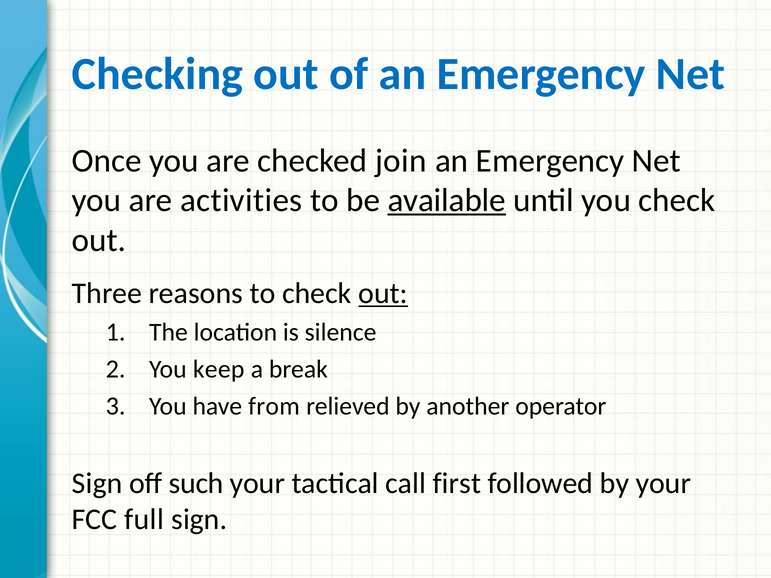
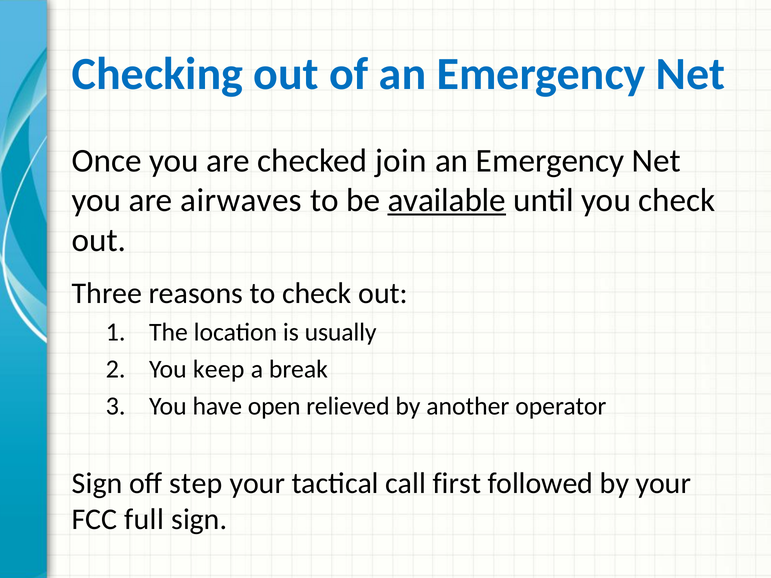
activities: activities -> airwaves (241, 201)
out underline: present -> none (383, 293)
silence: silence -> usually (341, 333)
from: from -> open (274, 406)
such: such -> step (196, 484)
